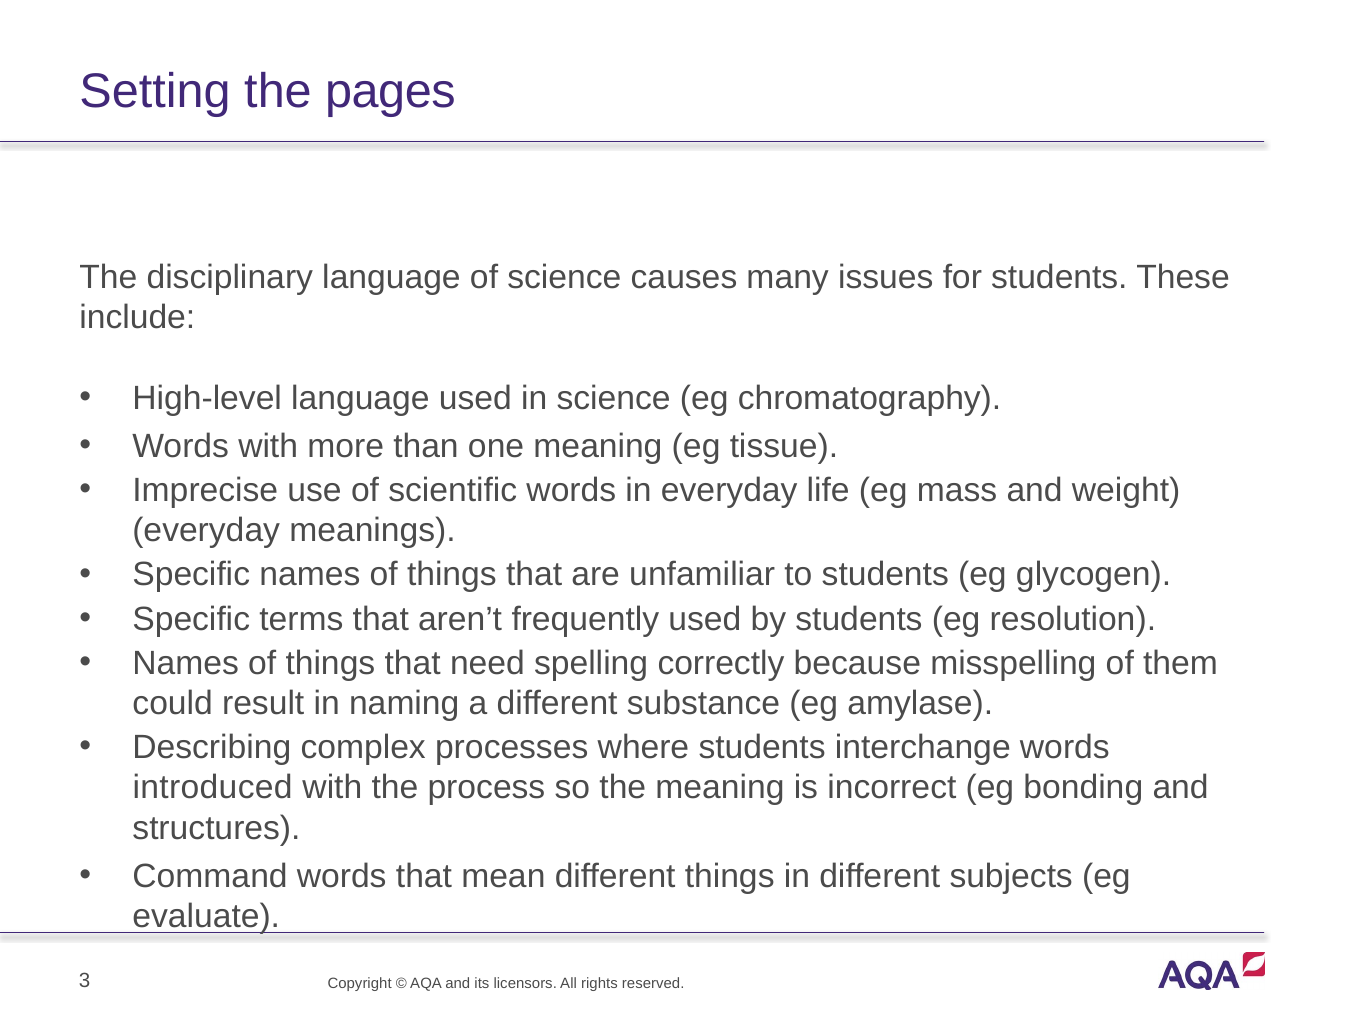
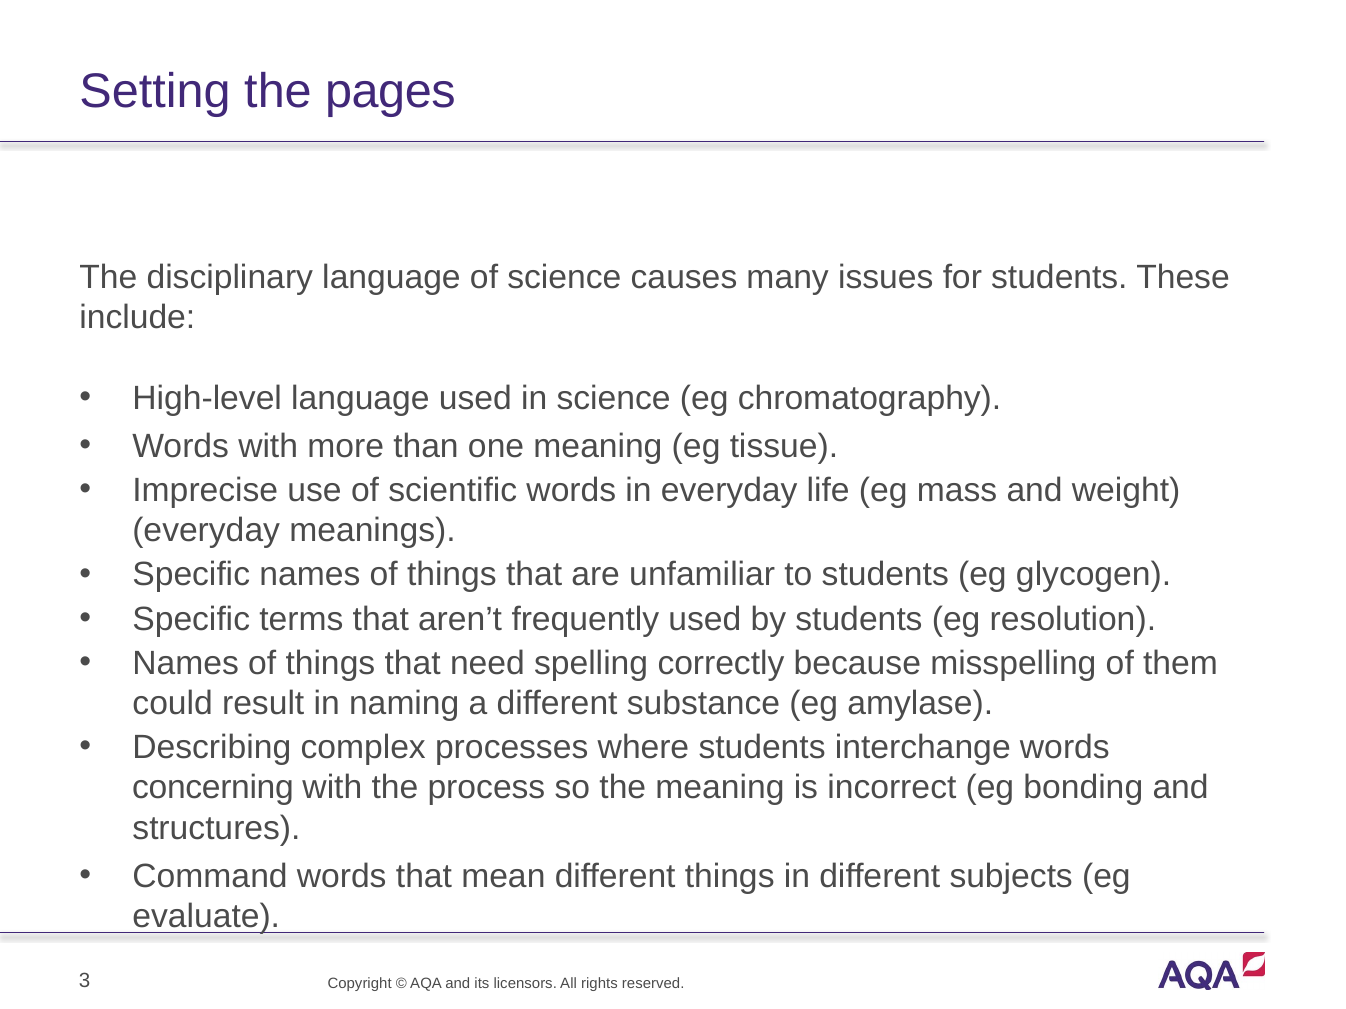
introduced: introduced -> concerning (213, 788)
